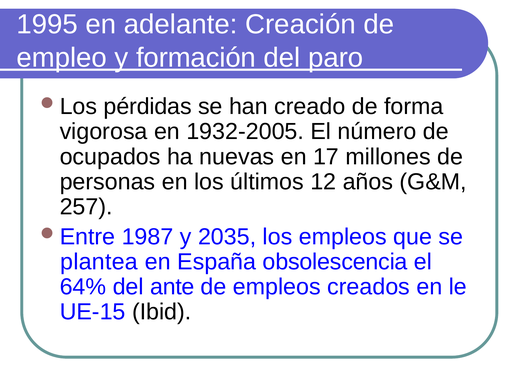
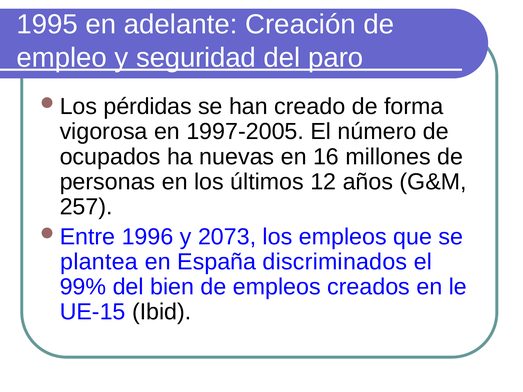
formación: formación -> seguridad (196, 58)
1932-2005: 1932-2005 -> 1997-2005 (245, 132)
17: 17 -> 16 (326, 157)
1987: 1987 -> 1996 (148, 237)
2035: 2035 -> 2073 (227, 237)
obsolescencia: obsolescencia -> discriminados (335, 262)
64%: 64% -> 99% (83, 287)
ante: ante -> bien (172, 287)
